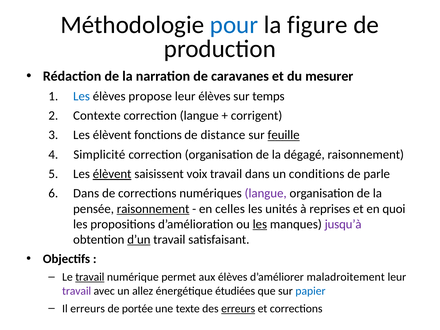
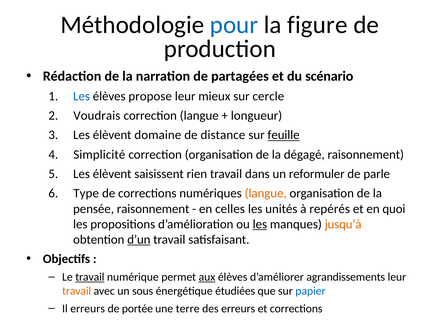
caravanes: caravanes -> partagées (240, 76)
mesurer: mesurer -> scénario (329, 76)
leur élèves: élèves -> mieux (214, 96)
temps: temps -> cercle (268, 96)
Contexte: Contexte -> Voudrais (97, 116)
corrigent: corrigent -> longueur (257, 116)
fonctions: fonctions -> domaine (158, 135)
élèvent underline: present -> none (112, 174)
voix: voix -> rien (197, 174)
conditions: conditions -> reformuler (317, 174)
Dans: Dans -> Type (86, 193)
langue colour: purple -> orange (266, 193)
raisonnement underline: present -> none (153, 209)
reprises: reprises -> repérés (330, 209)
jusqu’à colour: purple -> orange (343, 224)
aux underline: none -> present (207, 277)
maladroitement: maladroitement -> agrandissements (346, 277)
travail colour: purple -> orange (77, 291)
allez: allez -> sous (143, 291)
texte: texte -> terre (188, 309)
erreurs underline: present -> none (238, 309)
